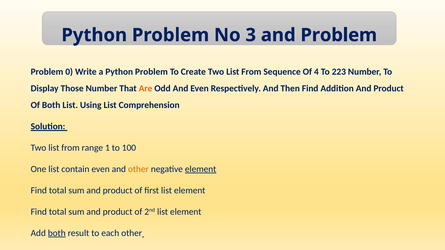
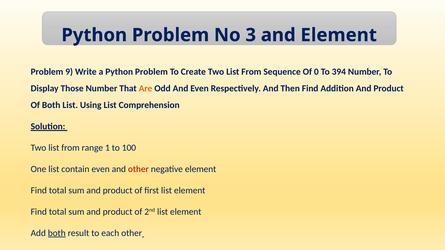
and Problem: Problem -> Element (339, 35)
0: 0 -> 9 (69, 72)
4: 4 -> 0 (316, 72)
223: 223 -> 394 (339, 72)
other colour: orange -> red (138, 169)
element underline: present -> none (201, 169)
